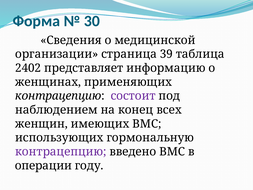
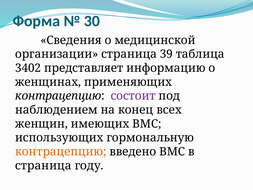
2402: 2402 -> 3402 (28, 68)
контрацепцию colour: purple -> orange (61, 151)
операции: операции -> страница (43, 165)
